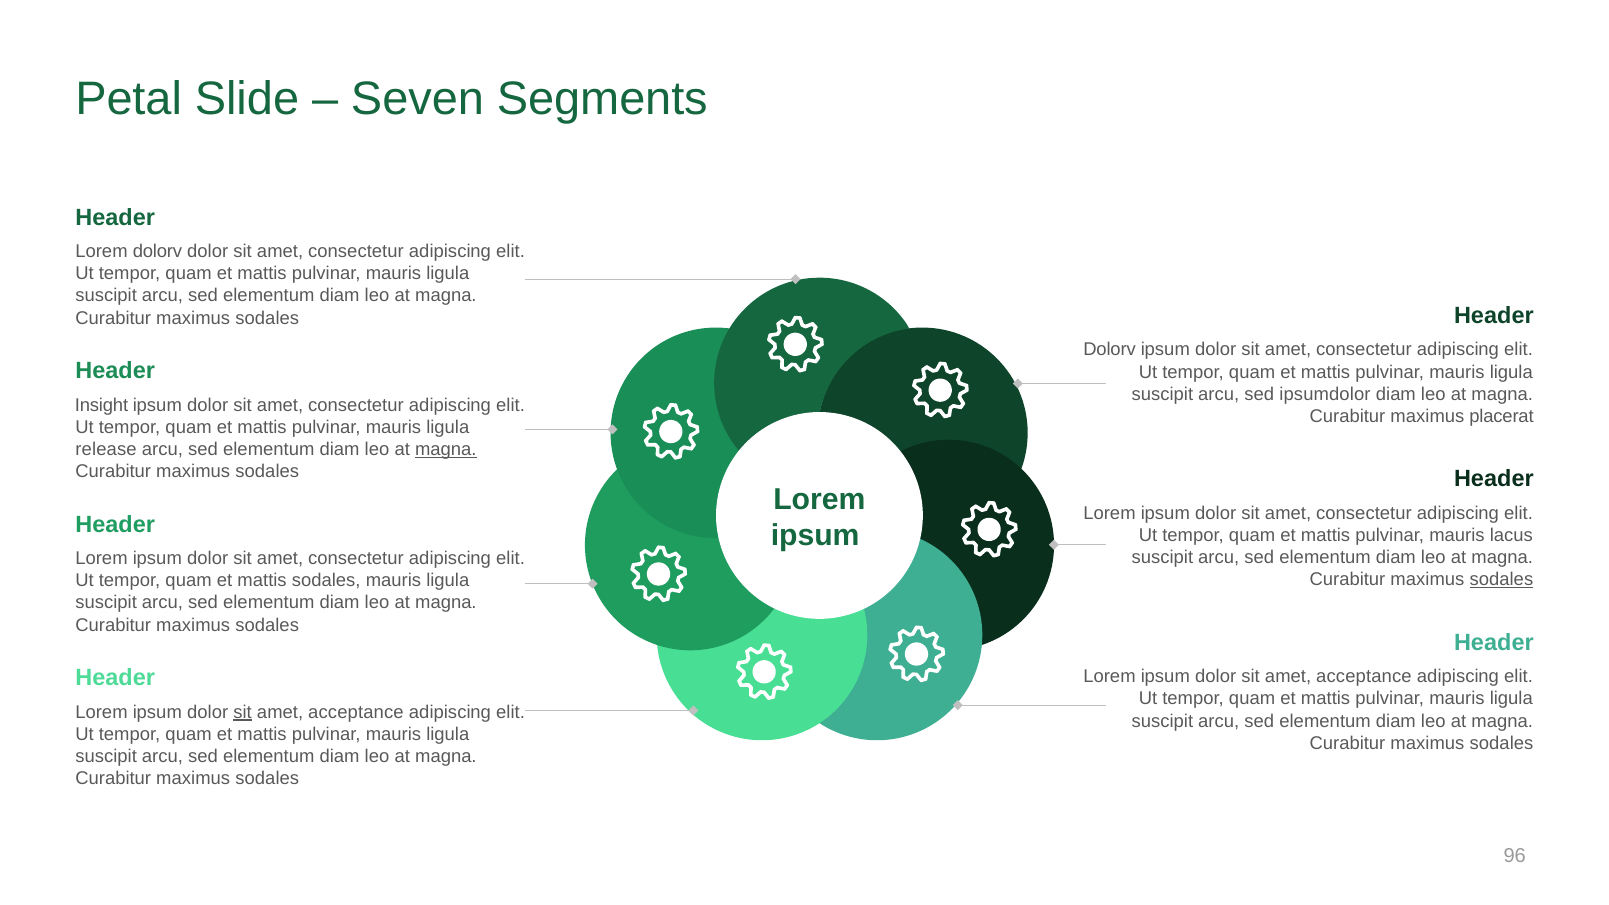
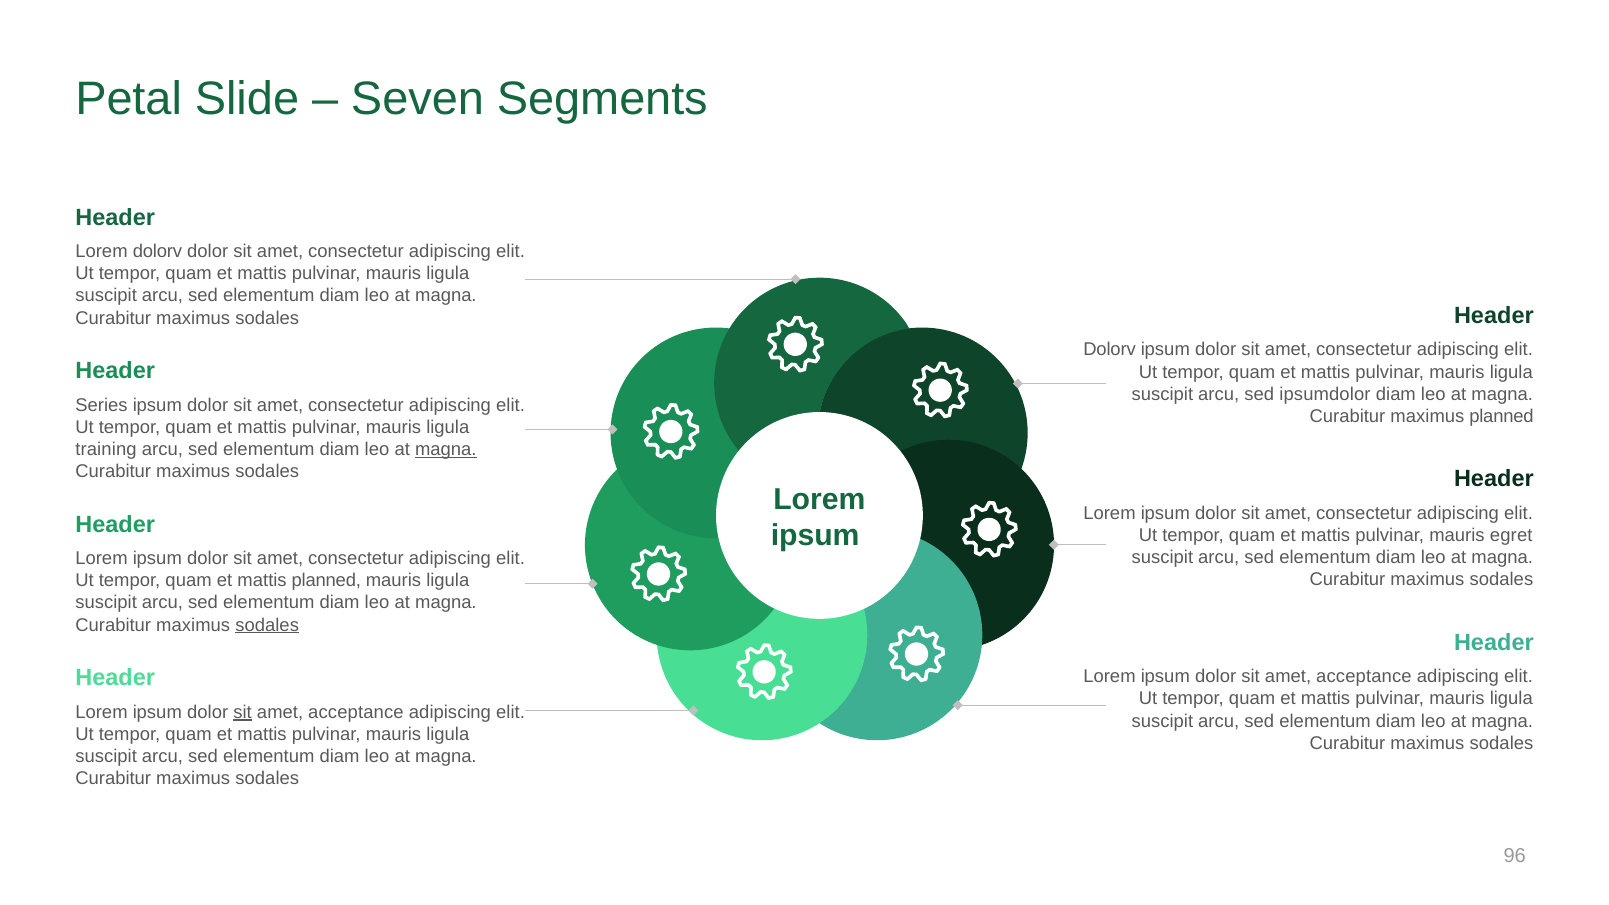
Insight: Insight -> Series (101, 405)
maximus placerat: placerat -> planned (1502, 416)
release: release -> training (106, 449)
lacus: lacus -> egret (1511, 535)
sodales underline: present -> none (1501, 580)
mattis sodales: sodales -> planned (326, 581)
sodales underline: none -> present (267, 625)
